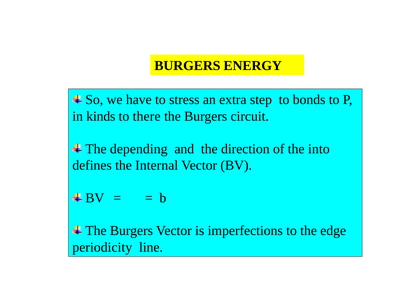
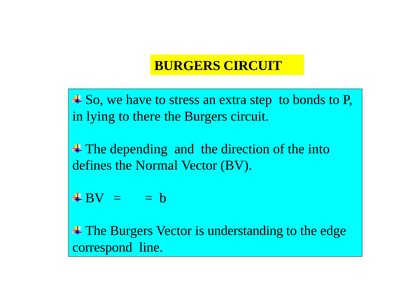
ENERGY: ENERGY -> CIRCUIT (253, 66)
kinds: kinds -> lying (101, 116)
Internal: Internal -> Normal (157, 166)
imperfections: imperfections -> understanding (245, 231)
periodicity: periodicity -> correspond (102, 248)
